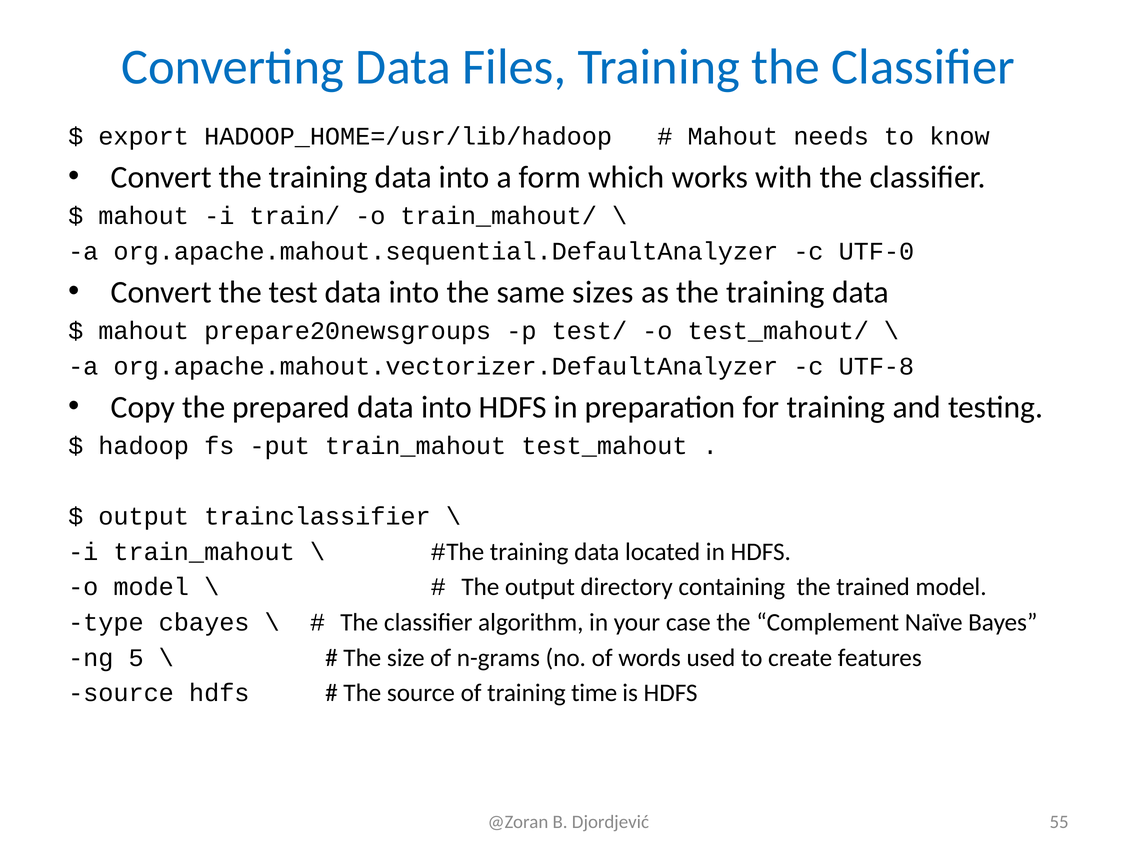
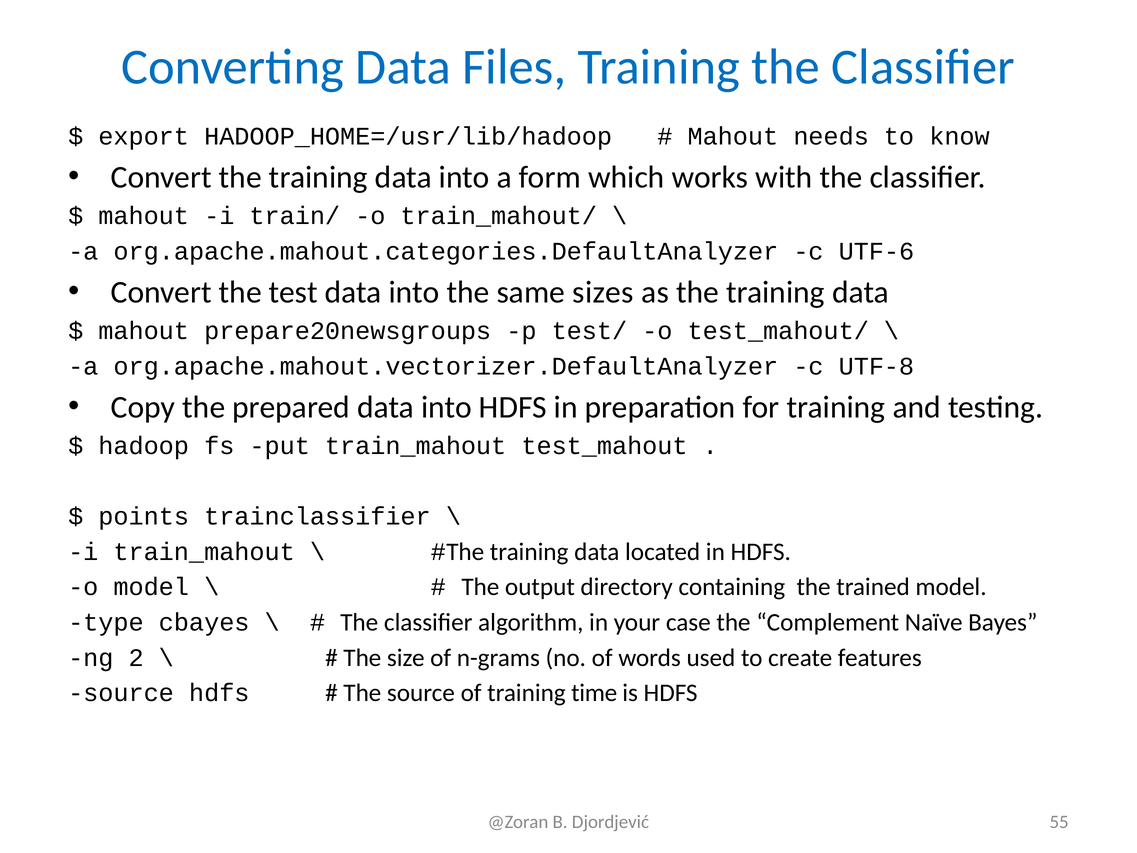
org.apache.mahout.sequential.DefaultAnalyzer: org.apache.mahout.sequential.DefaultAnalyzer -> org.apache.mahout.categories.DefaultAnalyzer (446, 251)
UTF-0: UTF-0 -> UTF-6 (876, 251)
output: output -> points (144, 516)
5: 5 -> 2 (136, 658)
